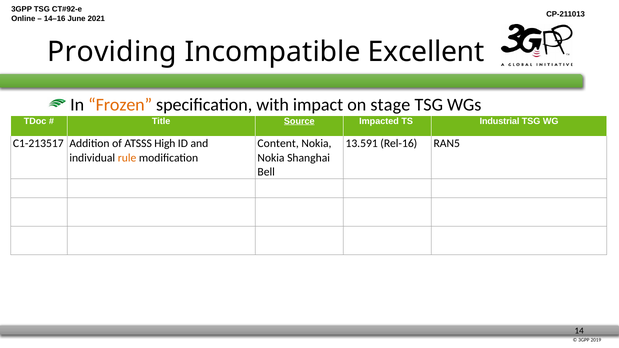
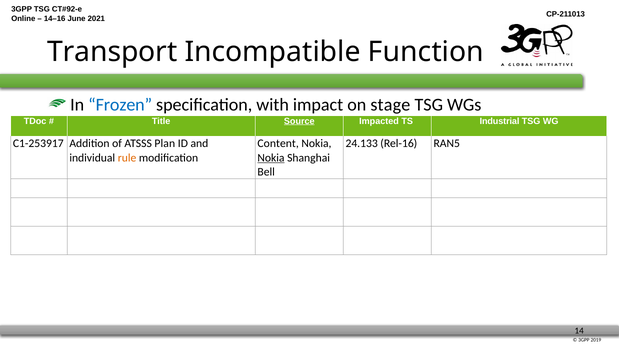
Providing: Providing -> Transport (112, 52)
Excellent: Excellent -> Function (426, 52)
Frozen colour: orange -> blue (120, 105)
C1-213517: C1-213517 -> C1-253917 (38, 144)
High: High -> Plan (165, 144)
13.591: 13.591 -> 24.133 (362, 144)
Nokia underline: none -> present (271, 158)
